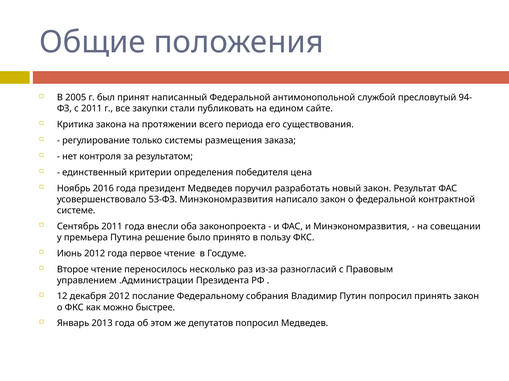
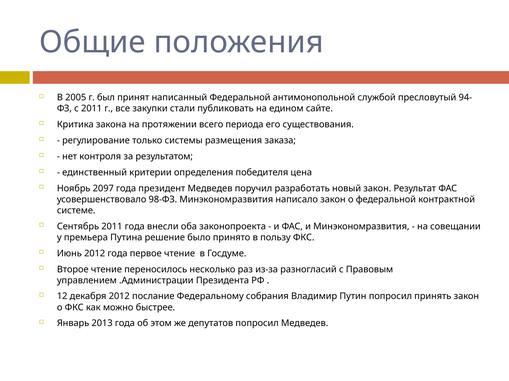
2016: 2016 -> 2097 (103, 189)
53-ФЗ: 53-ФЗ -> 98-ФЗ (163, 200)
